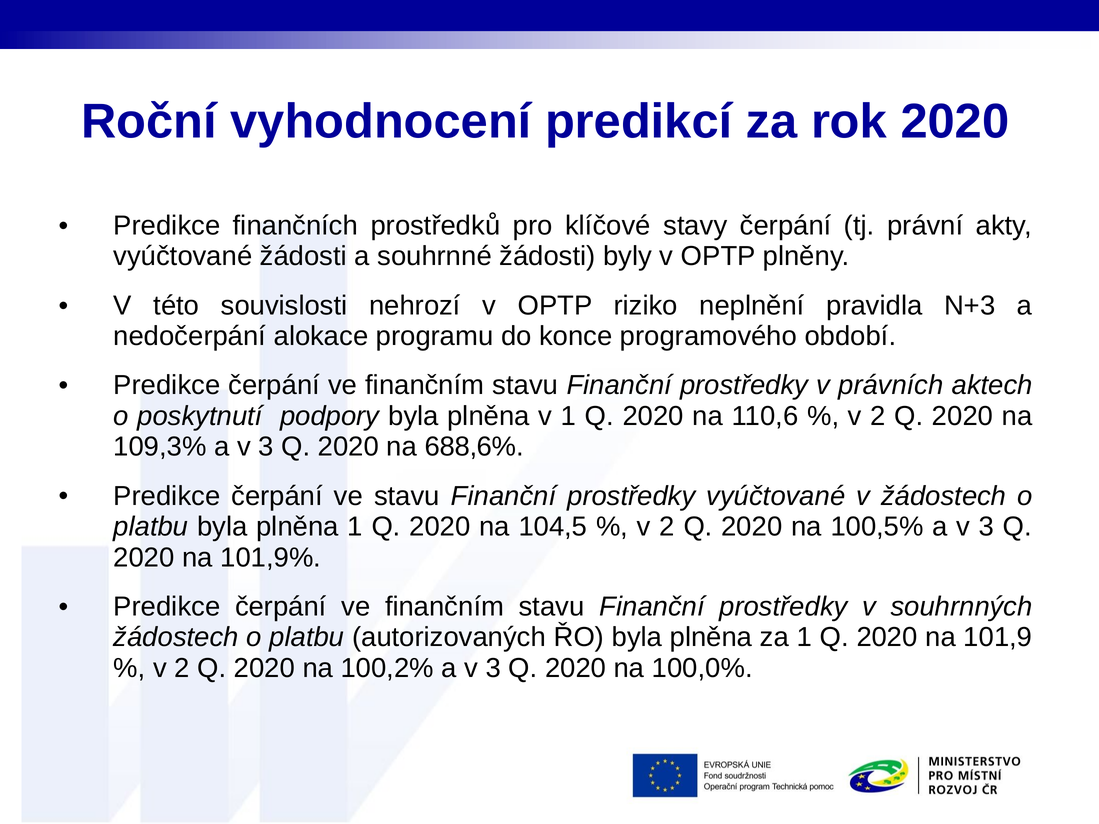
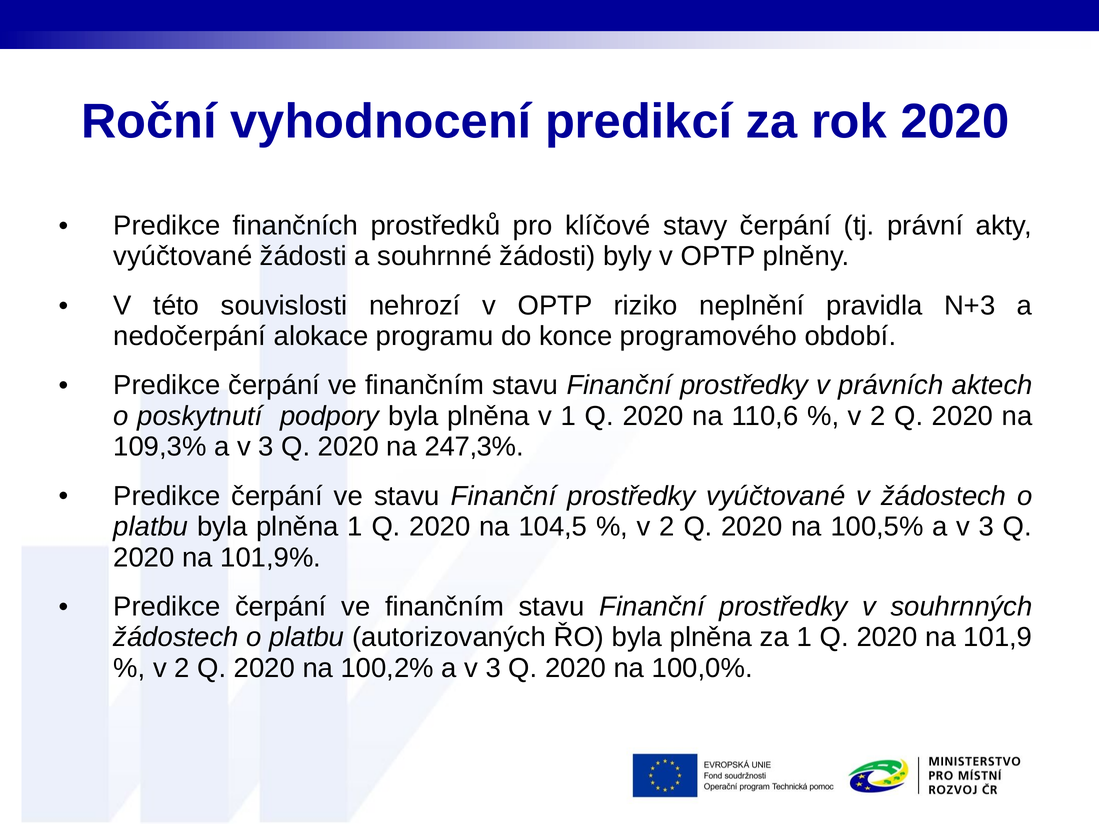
688,6%: 688,6% -> 247,3% (474, 447)
